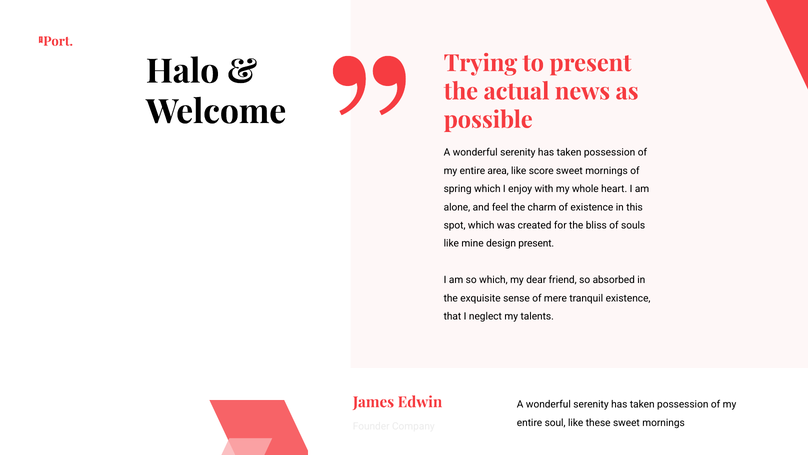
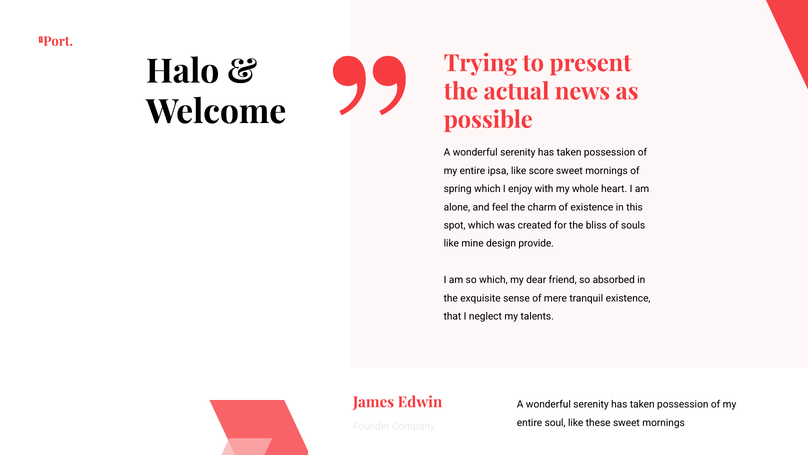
area: area -> ipsa (498, 171)
design present: present -> provide (536, 243)
